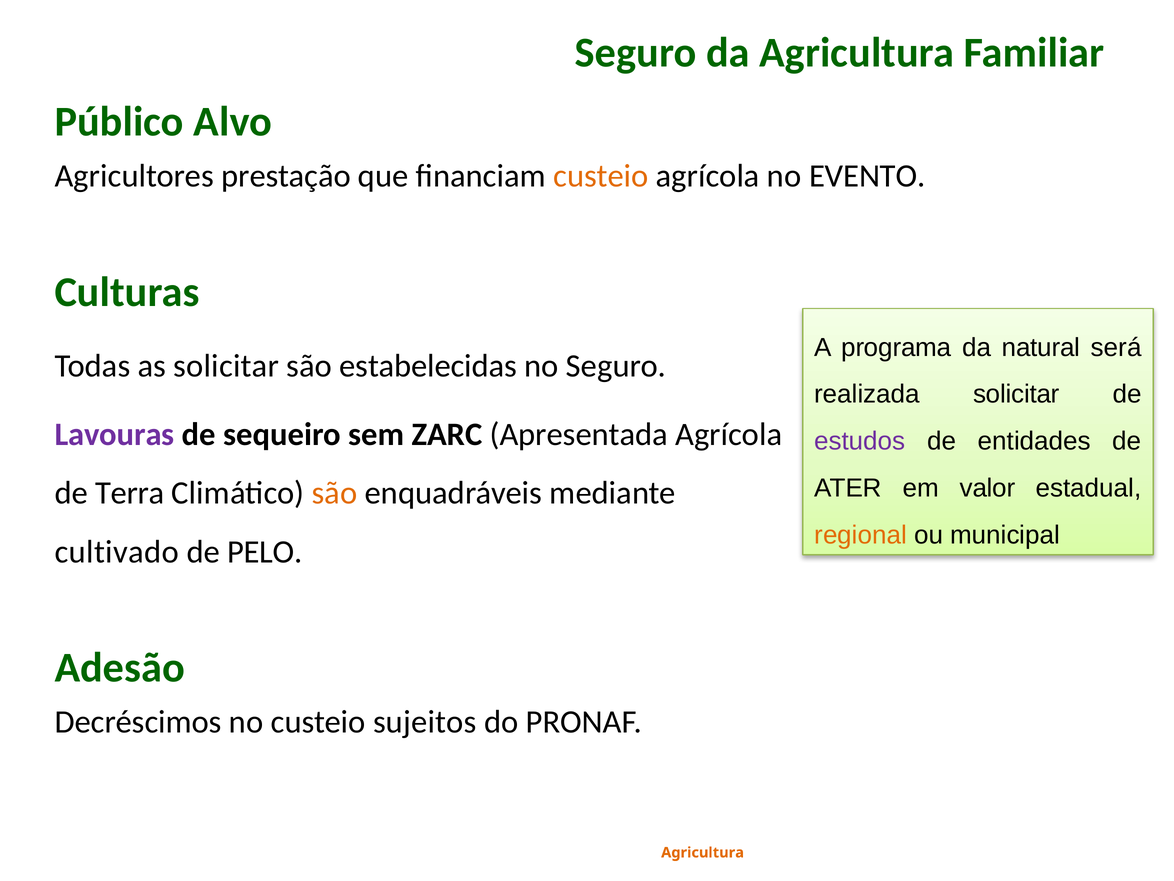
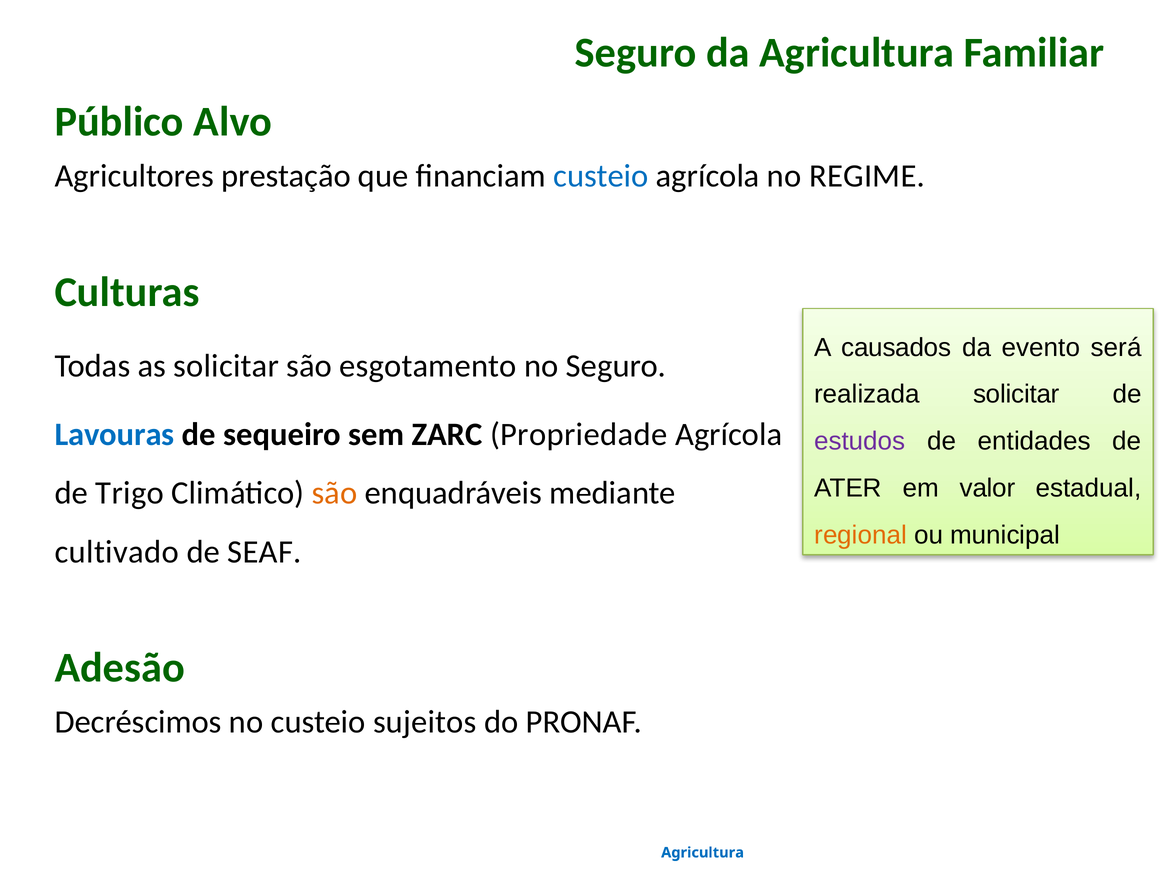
custeio colour: orange -> blue (601, 176)
EVENTO: EVENTO -> REGIME (867, 176)
programa: programa -> causados (896, 347)
natural: natural -> evento (1041, 347)
estabelecidas: estabelecidas -> esgotamento (428, 366)
Lavouras colour: purple -> blue (115, 434)
Apresentada: Apresentada -> Propriedade (579, 434)
Terra: Terra -> Trigo (130, 493)
PELO: PELO -> SEAF (264, 551)
Agricultura colour: orange -> blue (703, 852)
